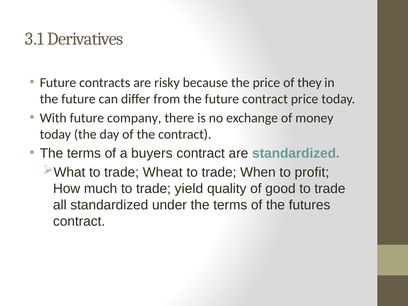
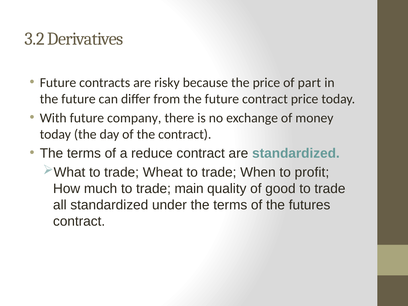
3.1: 3.1 -> 3.2 (35, 39)
they: they -> part (309, 83)
buyers: buyers -> reduce (152, 153)
yield: yield -> main (189, 189)
